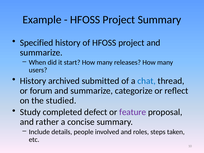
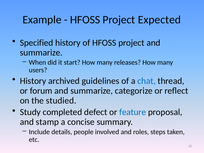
Project Summary: Summary -> Expected (159, 20)
submitted: submitted -> guidelines (101, 81)
feature colour: purple -> blue (133, 112)
rather: rather -> stamp (47, 122)
